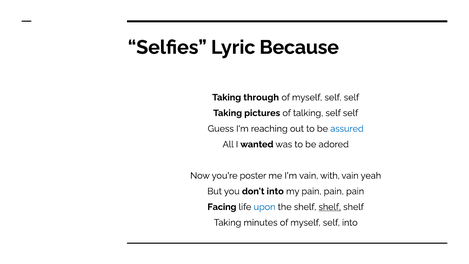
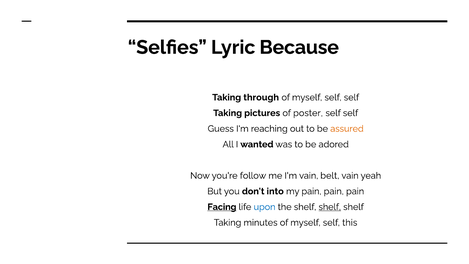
talking: talking -> poster (308, 113)
assured colour: blue -> orange (347, 129)
poster: poster -> follow (253, 176)
with: with -> belt (330, 176)
Facing underline: none -> present (222, 207)
self into: into -> this (350, 222)
